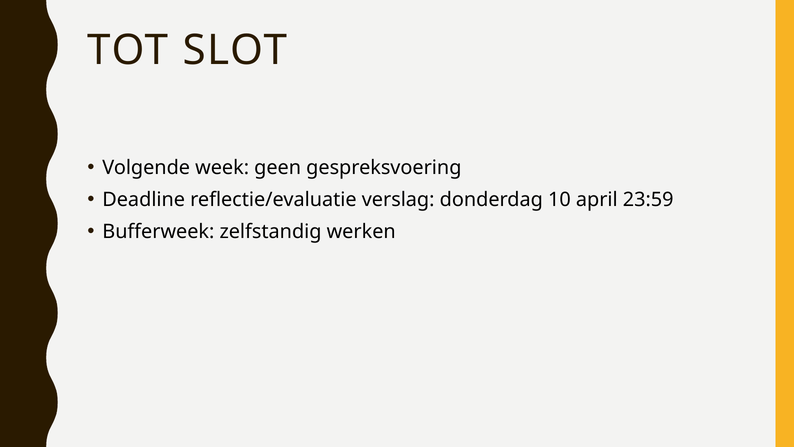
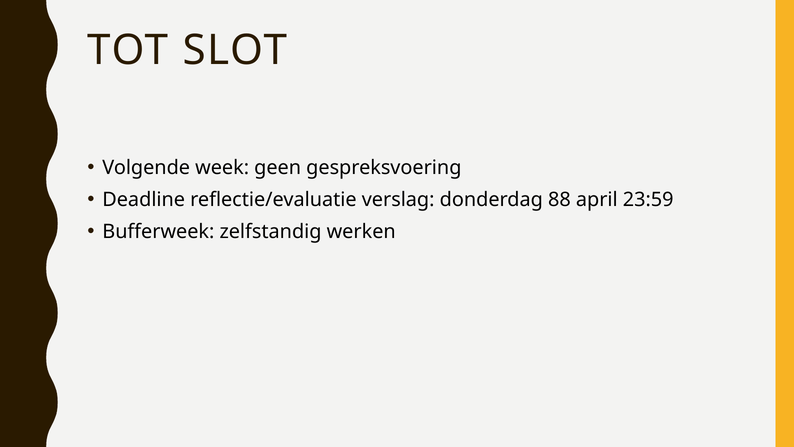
10: 10 -> 88 (559, 200)
